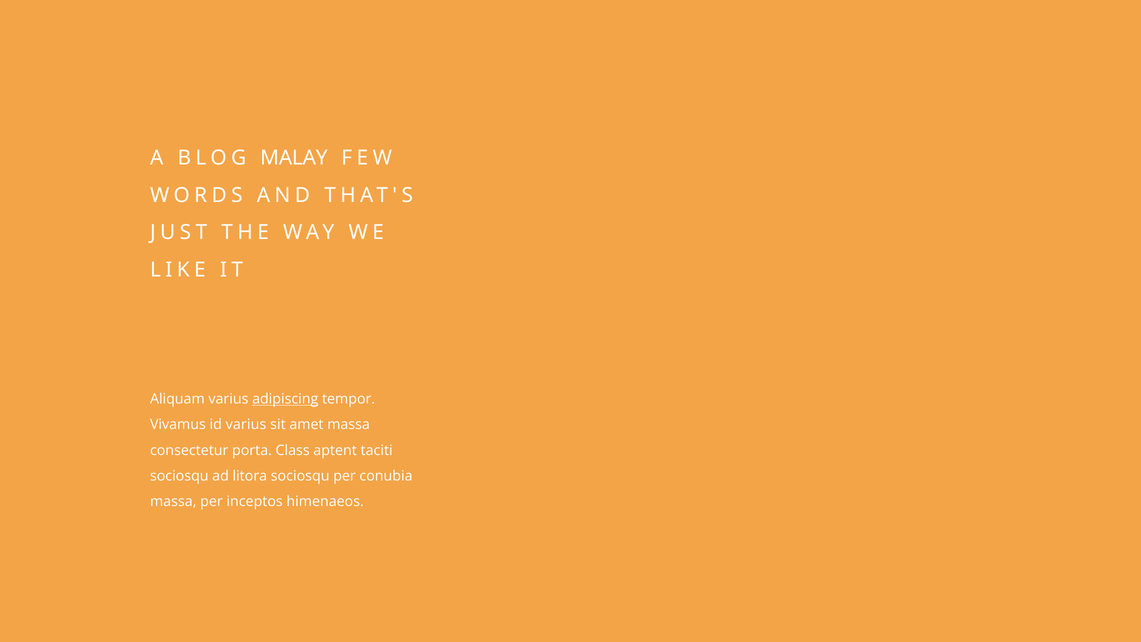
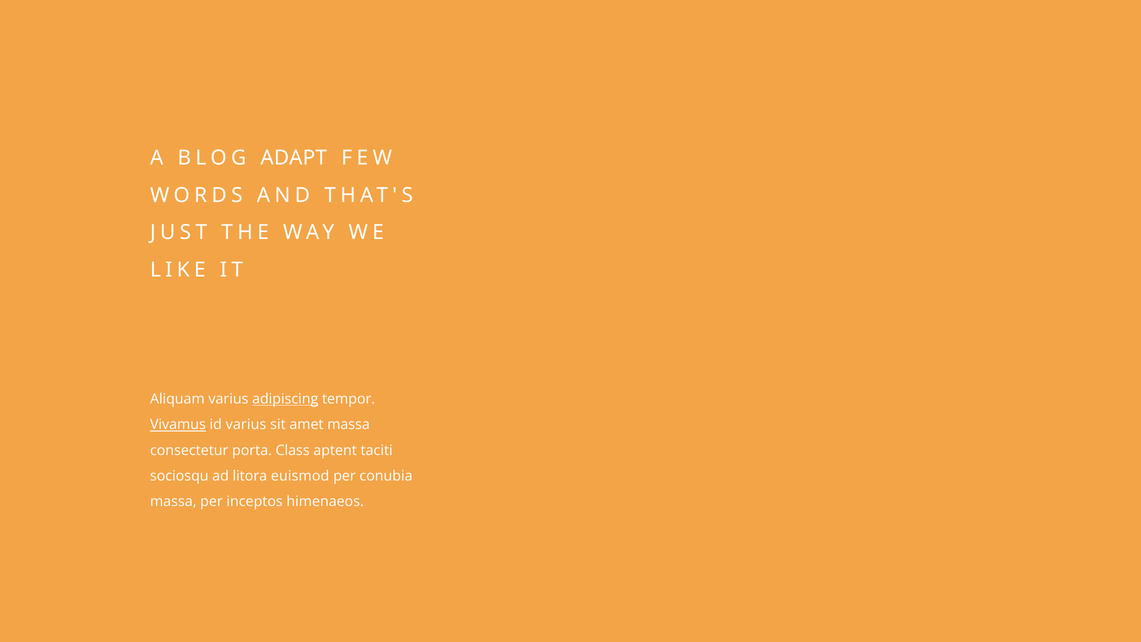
MALAY: MALAY -> ADAPT (294, 158)
Vivamus underline: none -> present (178, 425)
litora sociosqu: sociosqu -> euismod (300, 476)
